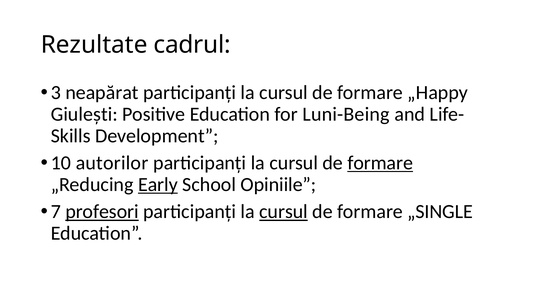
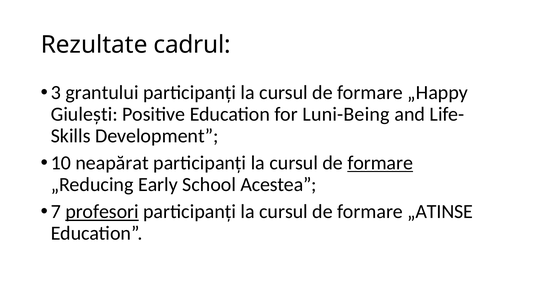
neapărat: neapărat -> grantului (102, 93)
autorilor: autorilor -> neapărat (112, 163)
Early underline: present -> none (158, 185)
Opiniile: Opiniile -> Acestea (279, 185)
cursul underline: present -> none (284, 212)
„SINGLE: „SINGLE -> „ATINSE (440, 212)
